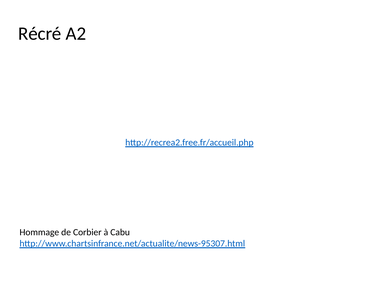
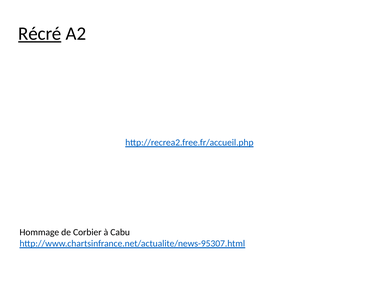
Récré underline: none -> present (40, 34)
